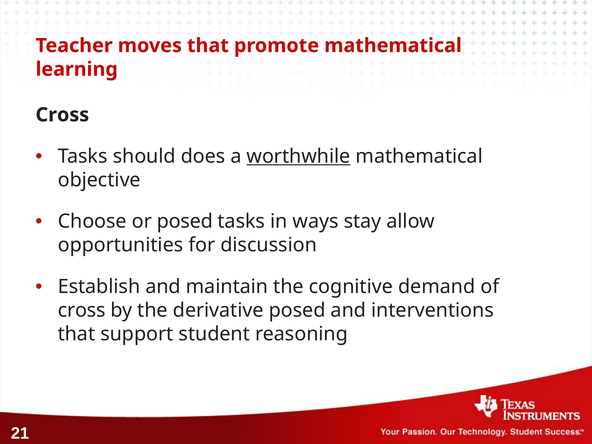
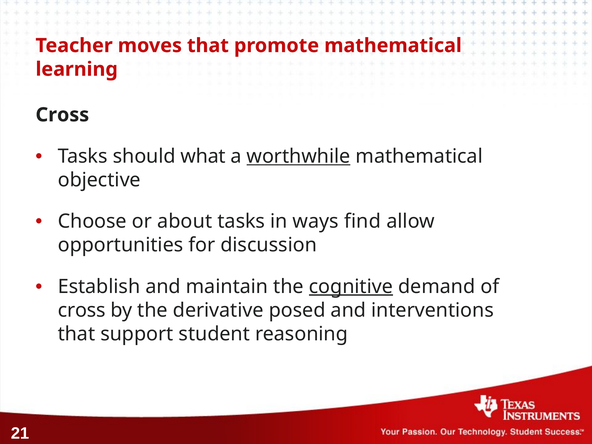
does: does -> what (203, 156)
or posed: posed -> about (185, 221)
stay: stay -> find (362, 221)
cognitive underline: none -> present (351, 287)
